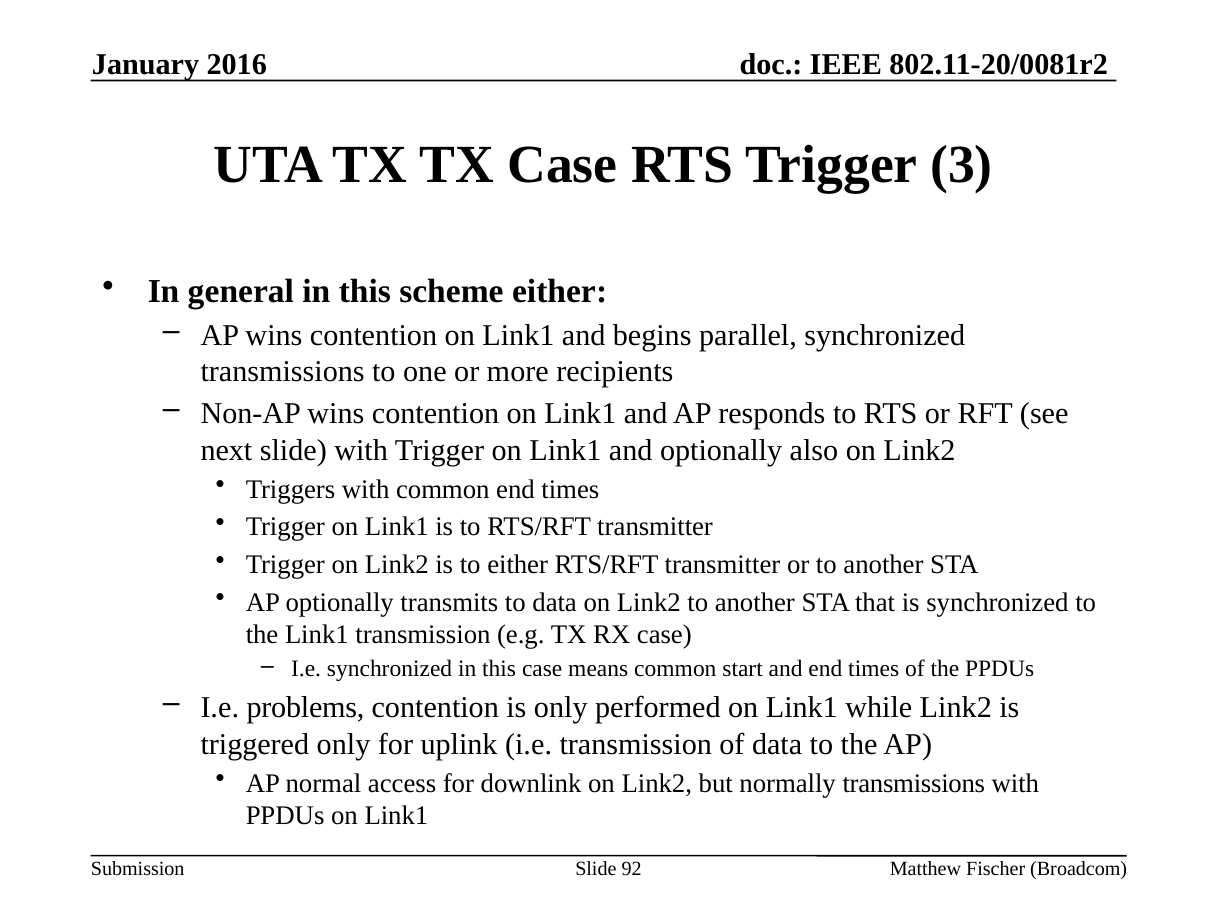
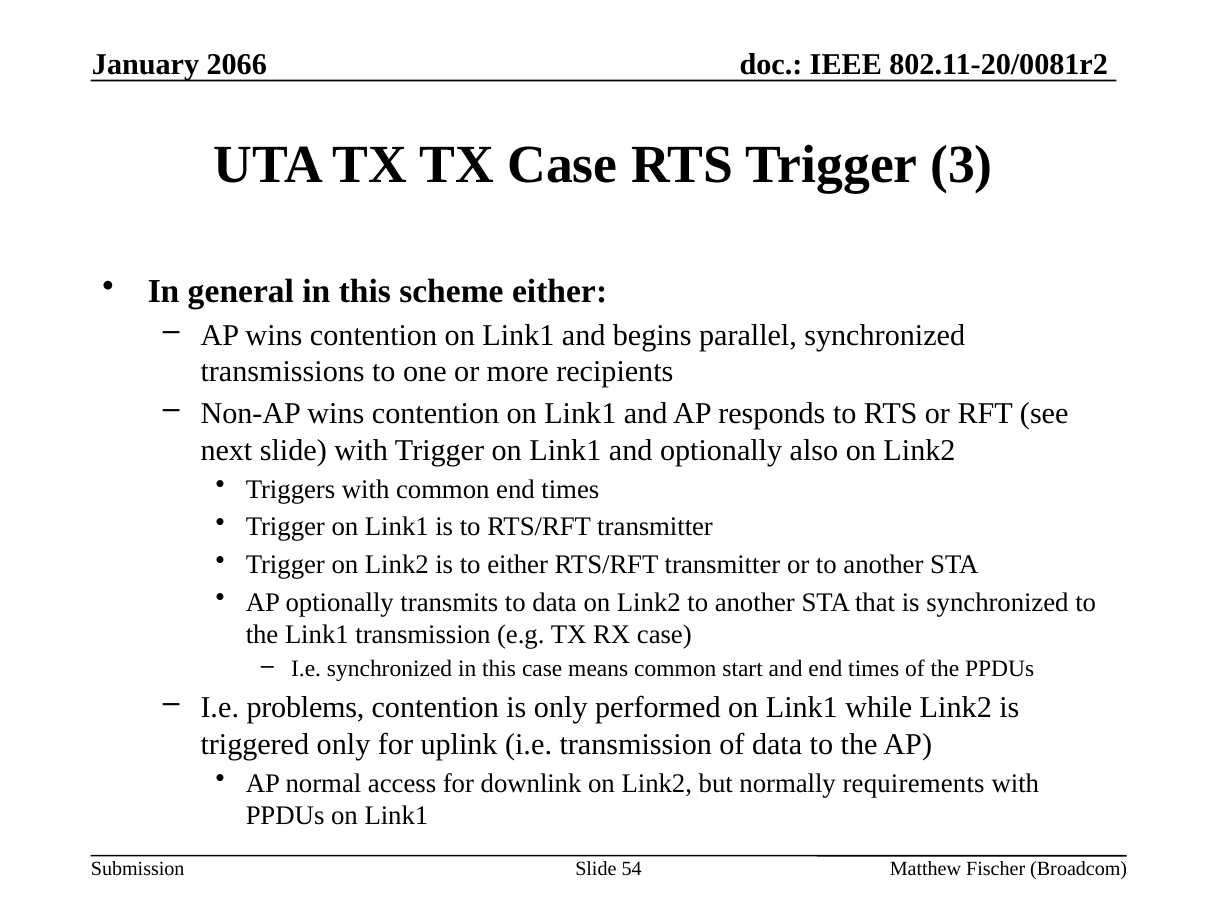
2016: 2016 -> 2066 (237, 64)
normally transmissions: transmissions -> requirements (914, 783)
92: 92 -> 54 (632, 868)
